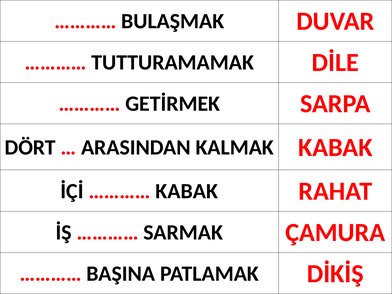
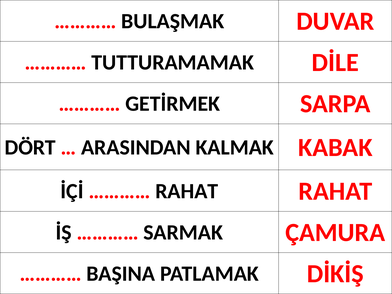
KABAK: KABAK -> RAHAT (187, 191)
